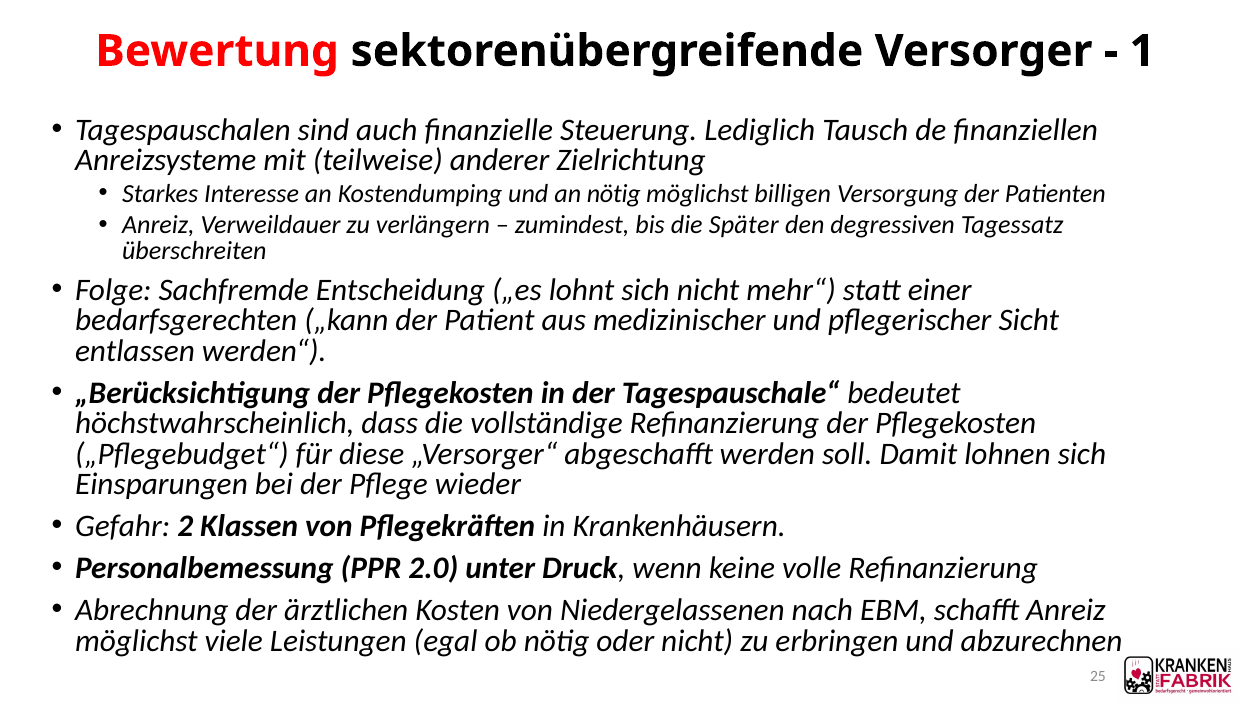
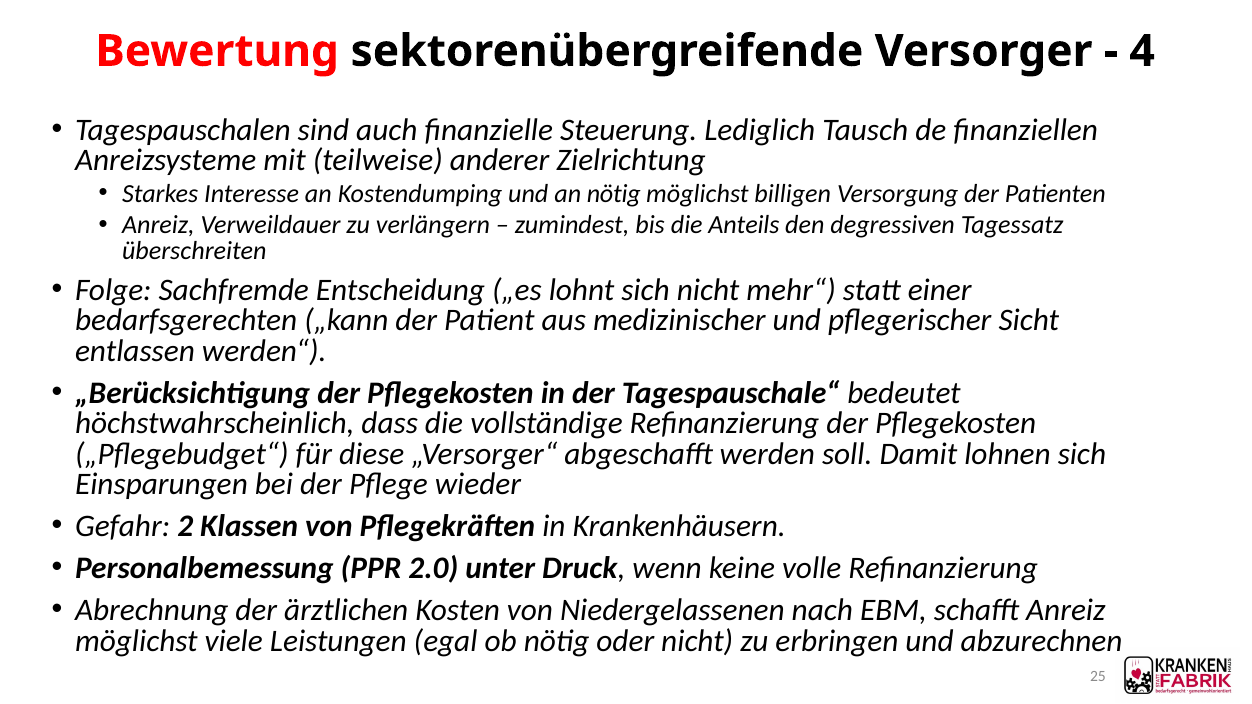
1: 1 -> 4 (1142, 51)
Später: Später -> Anteils (744, 225)
